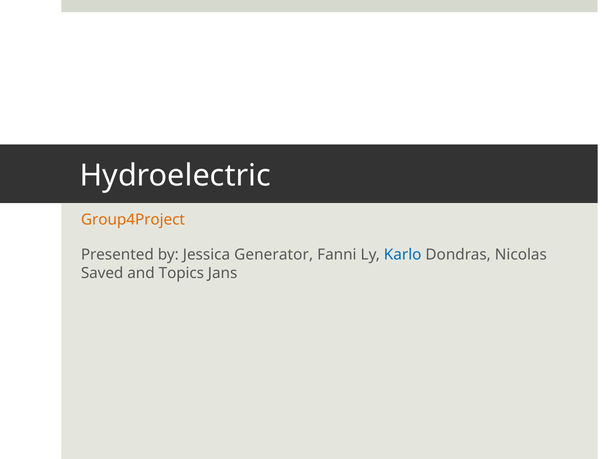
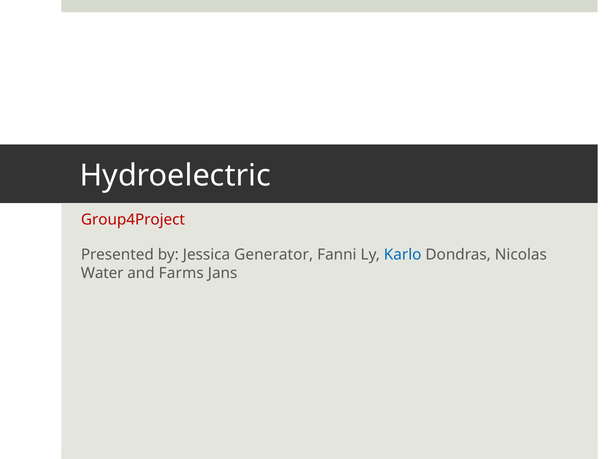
Group4Project colour: orange -> red (133, 220)
Saved: Saved -> Water (102, 274)
Topics: Topics -> Farms (181, 274)
